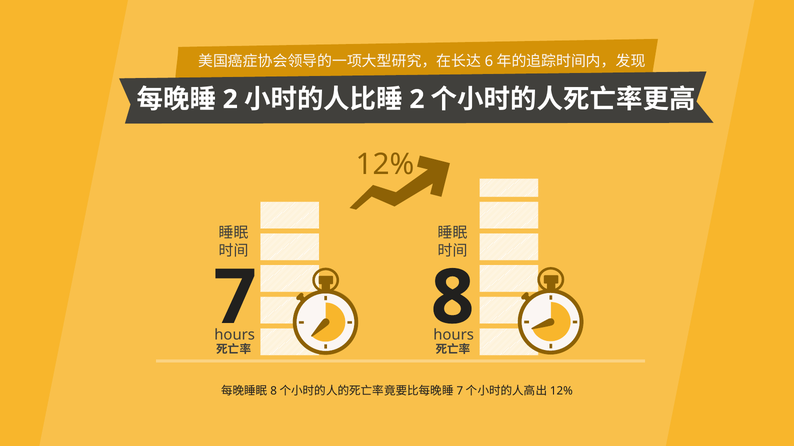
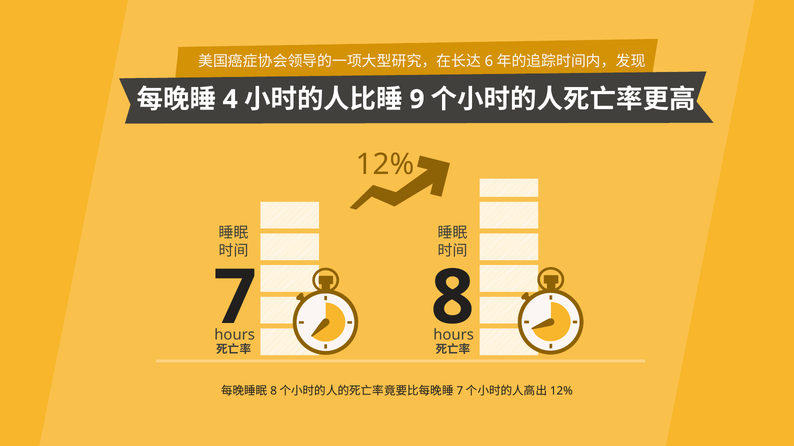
2: 2 -> 4 (230, 100)
2: 2 -> 9 (417, 100)
